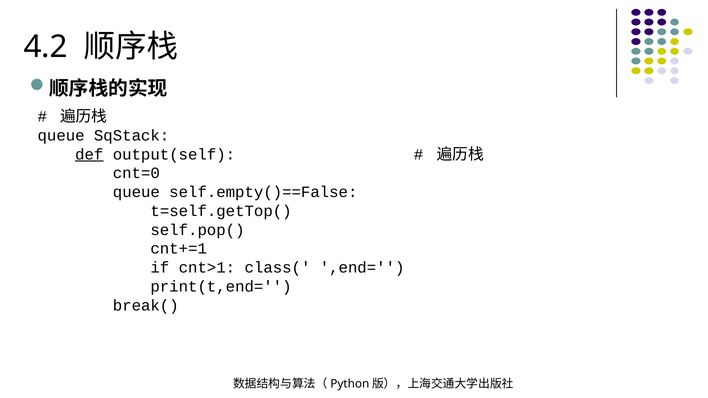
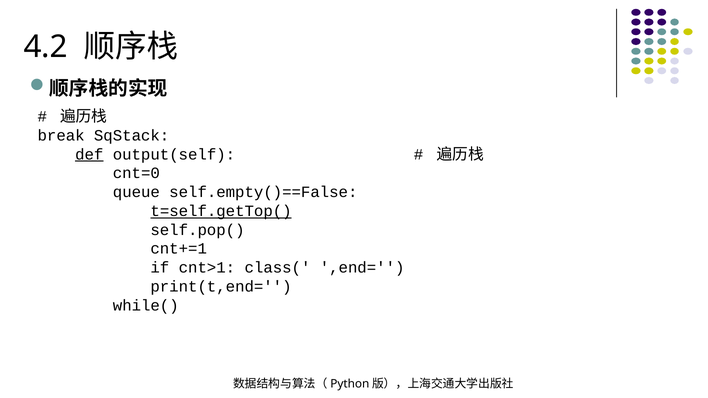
queue: queue -> break (61, 136)
t=self.getTop( underline: none -> present (221, 211)
break(: break( -> while( (146, 306)
